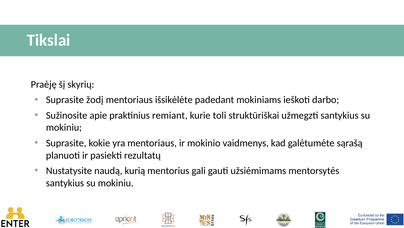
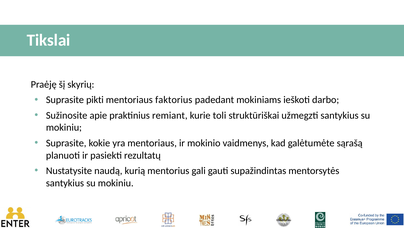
žodį: žodį -> pikti (95, 100)
išsikėlėte: išsikėlėte -> faktorius (174, 100)
užsiėmimams: užsiėmimams -> supažindintas (258, 170)
